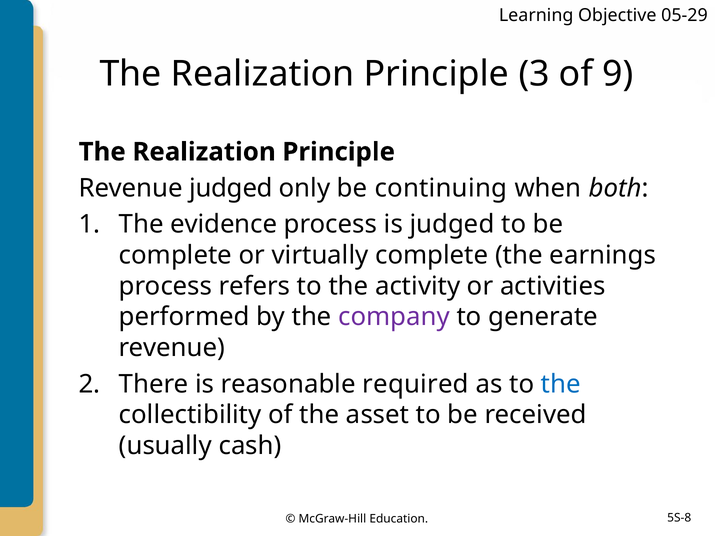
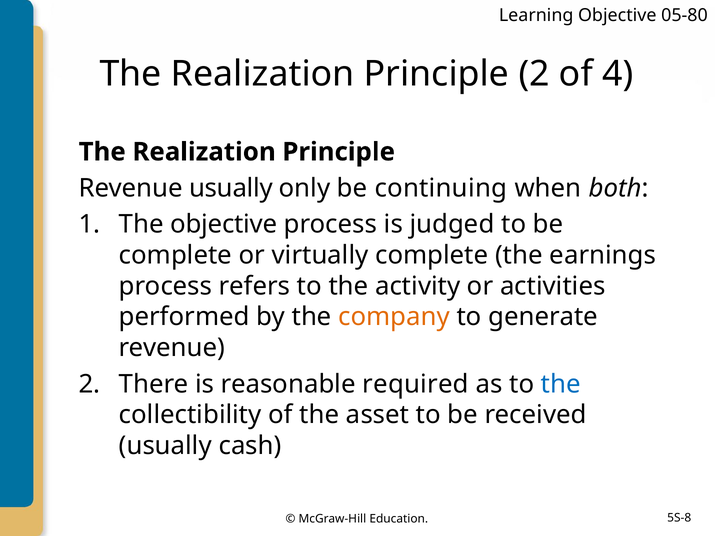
05-29: 05-29 -> 05-80 (684, 15)
Principle 3: 3 -> 2 (534, 74)
9: 9 -> 4 (618, 74)
Revenue judged: judged -> usually (231, 188)
The evidence: evidence -> objective (224, 224)
company colour: purple -> orange (394, 317)
